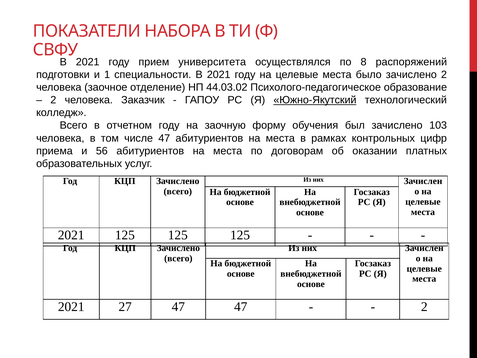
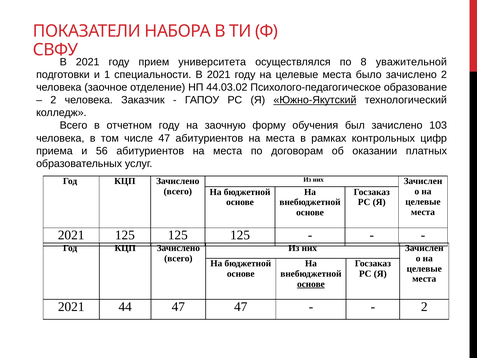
распоряжений: распоряжений -> уважительной (411, 62)
основе underline: none -> present (311, 284)
27: 27 -> 44 (125, 307)
